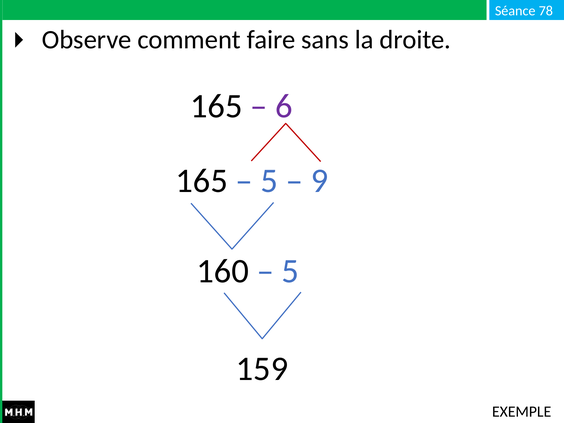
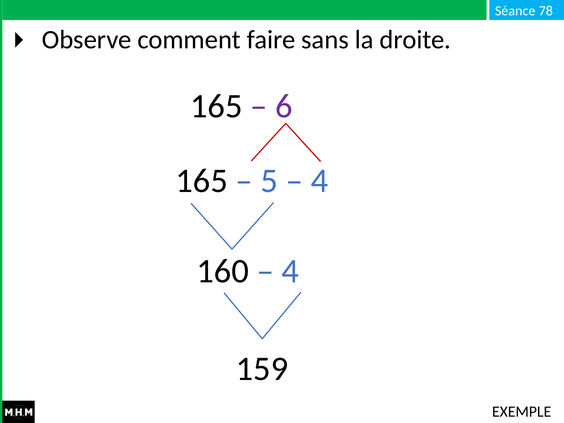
9: 9 -> 4 (319, 181)
5: 5 -> 4 (290, 271)
